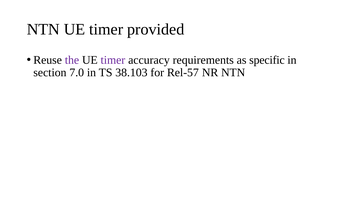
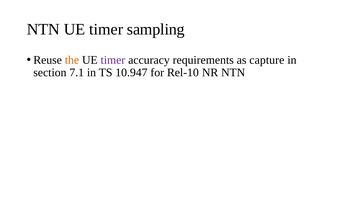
provided: provided -> sampling (156, 29)
the colour: purple -> orange (72, 60)
specific: specific -> capture (267, 60)
7.0: 7.0 -> 7.1 (77, 73)
38.103: 38.103 -> 10.947 (131, 73)
Rel-57: Rel-57 -> Rel-10 (183, 73)
